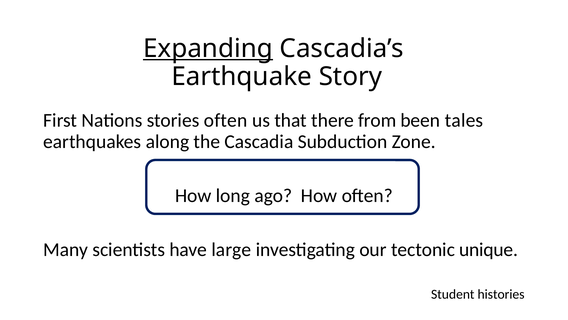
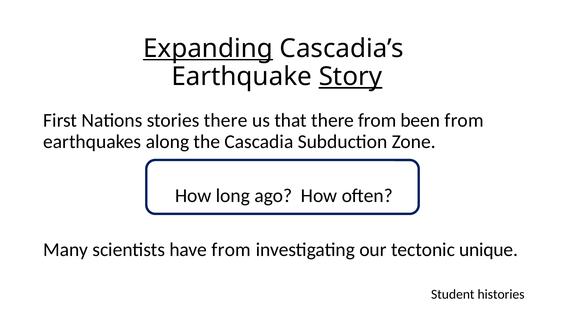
Story underline: none -> present (350, 76)
stories often: often -> there (226, 120)
been tales: tales -> from (464, 120)
have large: large -> from (231, 249)
